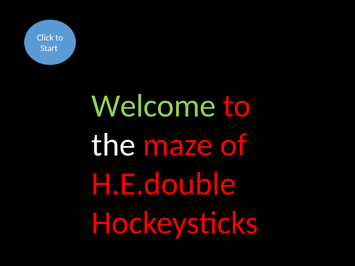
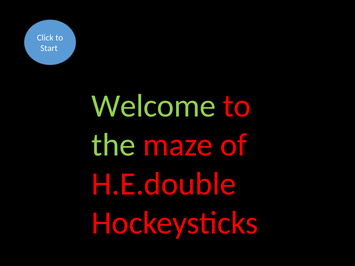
the colour: white -> light green (114, 145)
